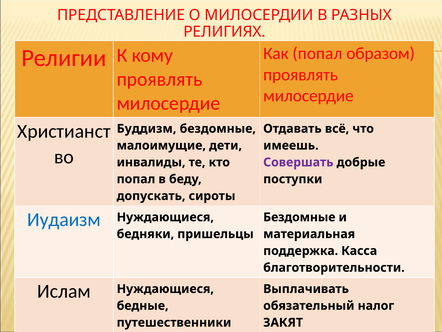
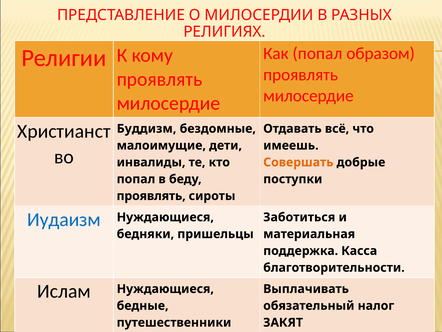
Совершать colour: purple -> orange (298, 162)
допускать: допускать -> проявлять (151, 196)
Бездомные: Бездомные -> Заботиться (299, 217)
